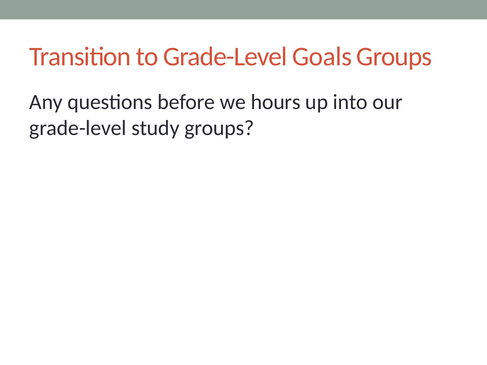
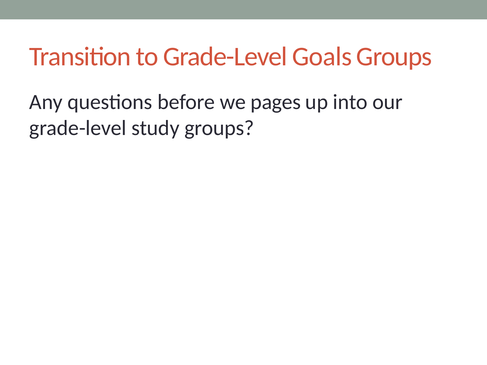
hours: hours -> pages (276, 102)
